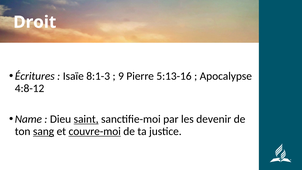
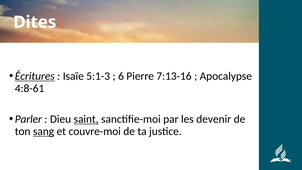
Droit: Droit -> Dites (35, 22)
Écritures underline: none -> present (35, 76)
8:1-3: 8:1-3 -> 5:1-3 (98, 76)
9: 9 -> 6 (121, 76)
5:13-16: 5:13-16 -> 7:13-16 (174, 76)
4:8-12: 4:8-12 -> 4:8-61 (30, 88)
Name: Name -> Parler (28, 119)
couvre-moi underline: present -> none (95, 131)
